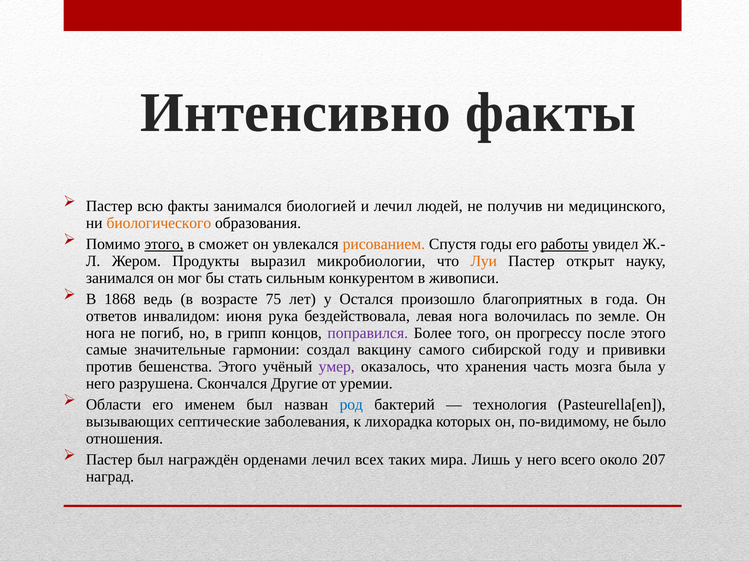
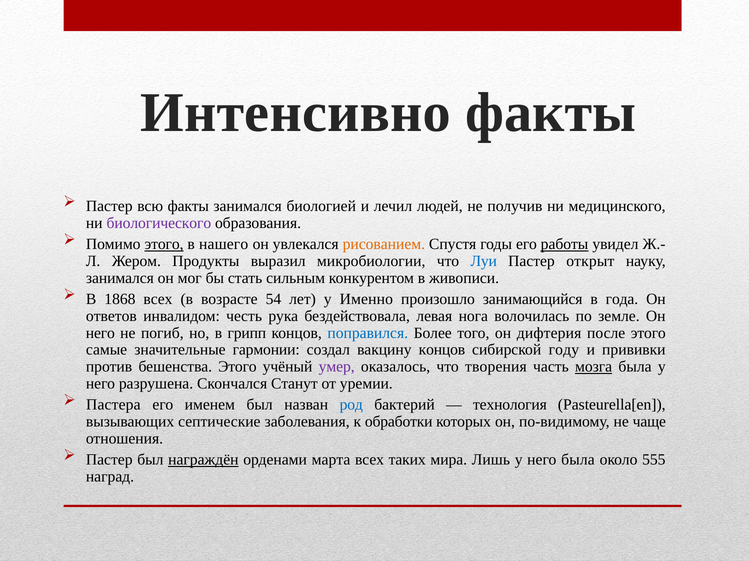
биологического colour: orange -> purple (159, 223)
сможет: сможет -> нашего (224, 245)
Луи colour: orange -> blue (484, 261)
1868 ведь: ведь -> всех (158, 300)
75: 75 -> 54 (273, 300)
Остался: Остался -> Именно (366, 300)
благоприятных: благоприятных -> занимающийся (533, 300)
июня: июня -> честь (244, 316)
нога: нога -> него (100, 333)
поправился colour: purple -> blue (368, 333)
прогрессу: прогрессу -> дифтерия (549, 333)
вакцину самого: самого -> концов (442, 350)
хранения: хранения -> творения (496, 367)
мозга underline: none -> present (594, 367)
Другие: Другие -> Станут (294, 384)
Области: Области -> Пастера (113, 405)
лихорадка: лихорадка -> обработки (399, 422)
было: было -> чаще (649, 422)
награждён underline: none -> present (203, 460)
орденами лечил: лечил -> марта (331, 460)
него всего: всего -> была (578, 460)
207: 207 -> 555 (654, 460)
